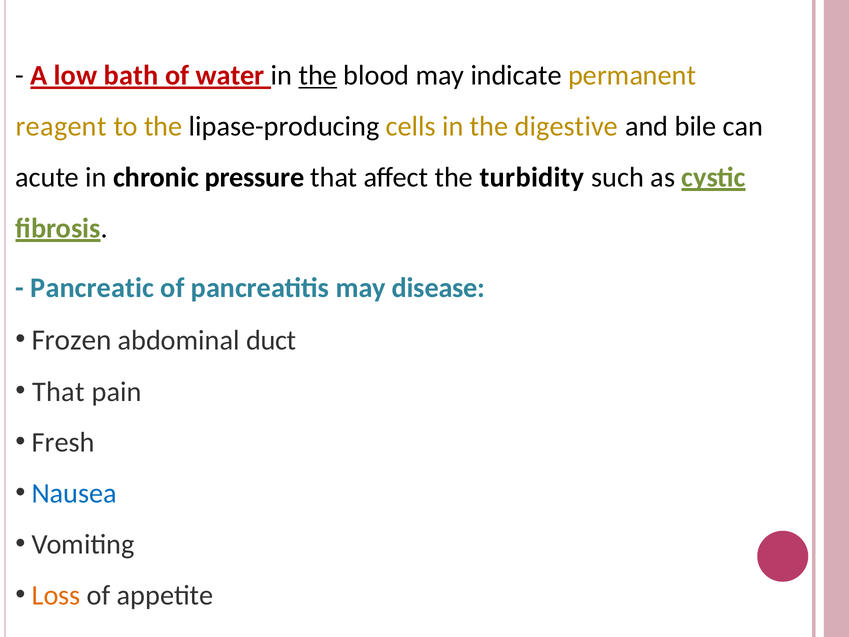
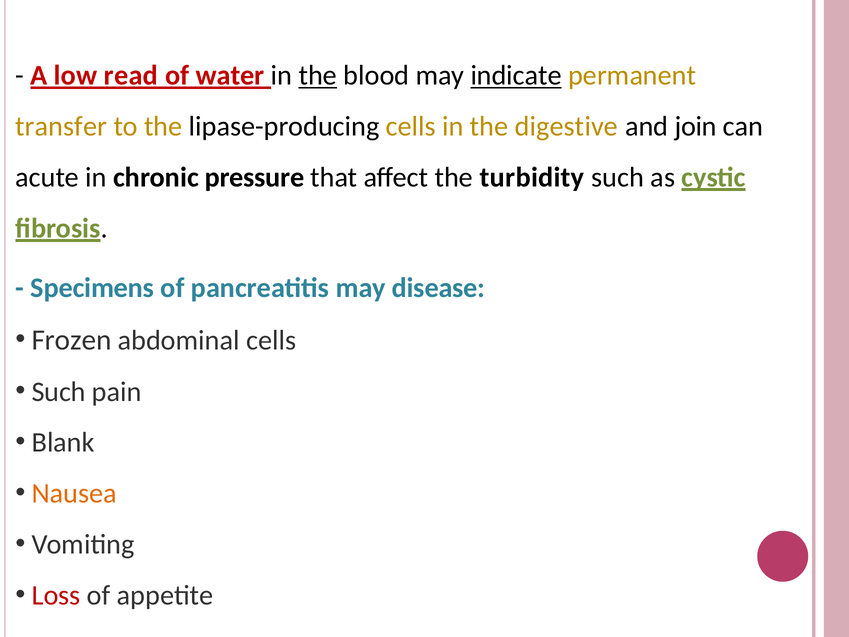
bath: bath -> read (131, 75)
indicate underline: none -> present (516, 75)
reagent: reagent -> transfer (61, 126)
bile: bile -> join (696, 126)
Pancreatic: Pancreatic -> Specimens (92, 288)
abdominal duct: duct -> cells (271, 340)
That: That -> Such (59, 392)
Fresh: Fresh -> Blank (63, 442)
Nausea colour: blue -> orange (74, 493)
Loss colour: orange -> red (56, 595)
